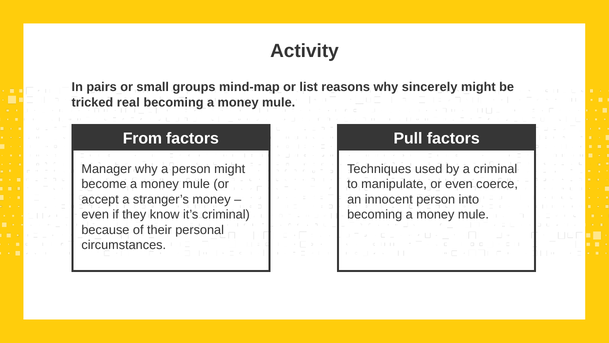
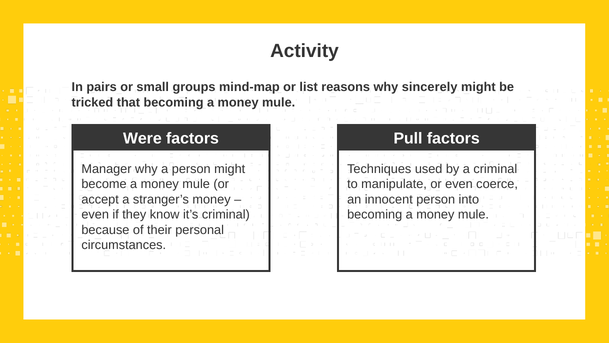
real: real -> that (128, 102)
From: From -> Were (142, 138)
